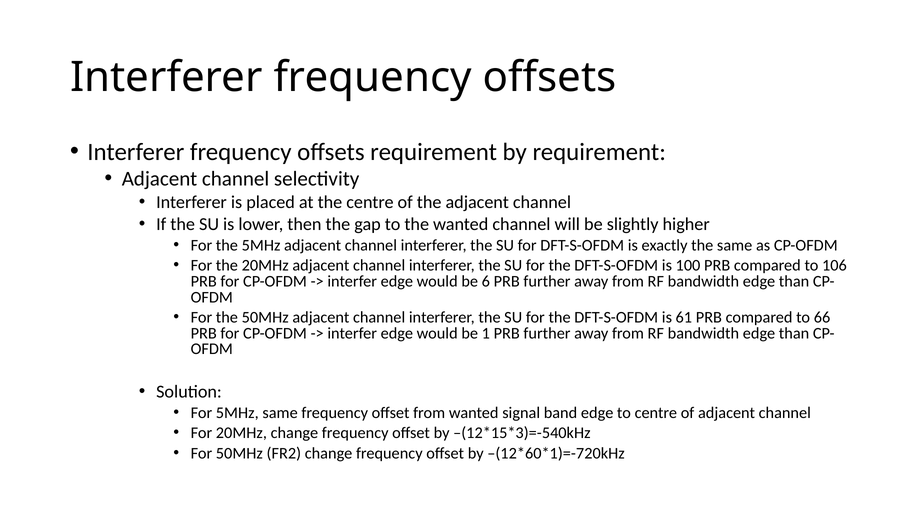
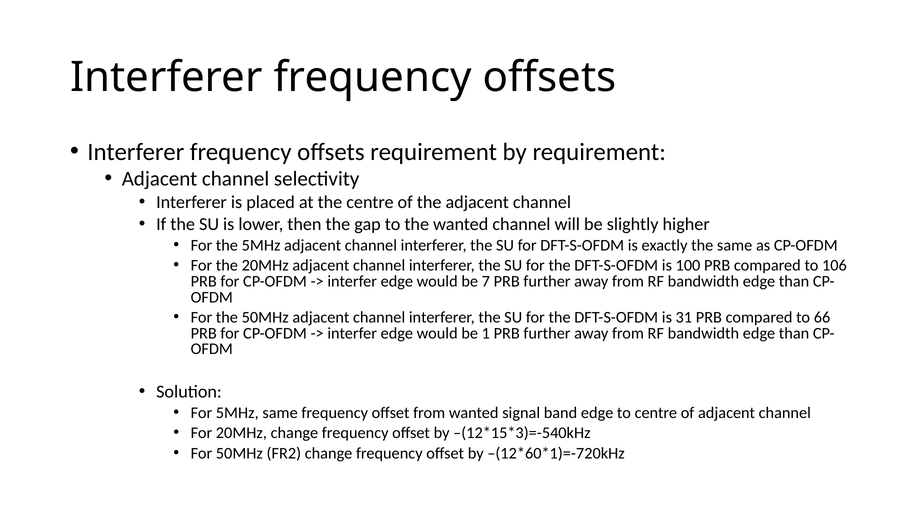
6: 6 -> 7 (486, 281)
61: 61 -> 31 (684, 317)
